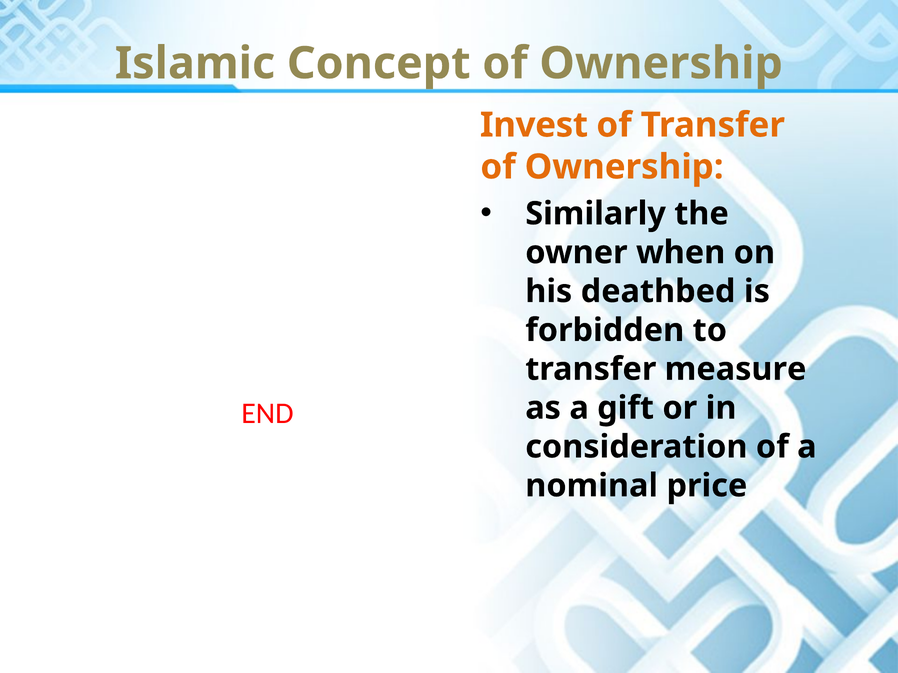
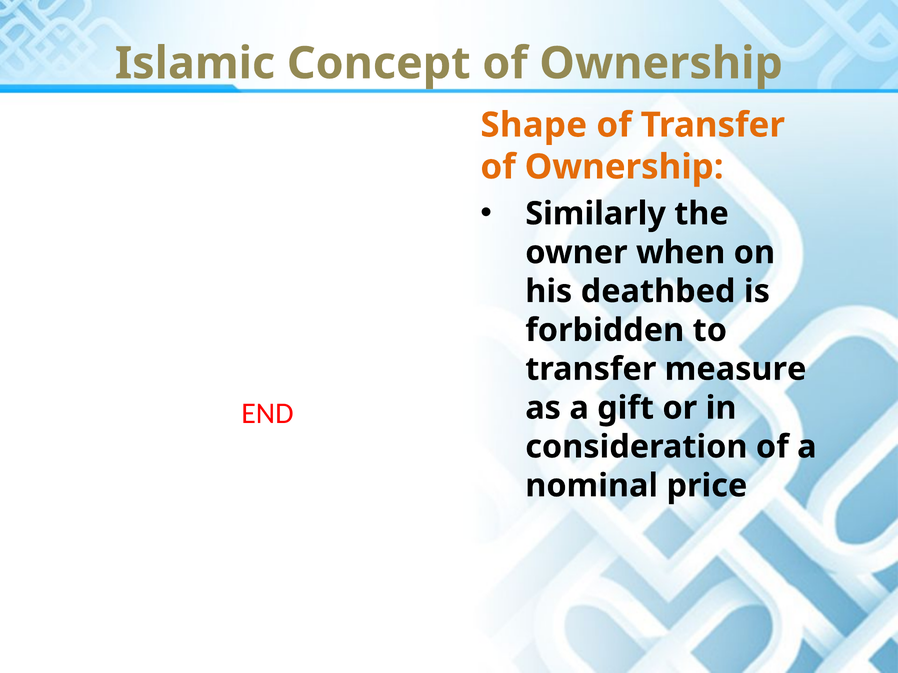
Invest: Invest -> Shape (534, 125)
